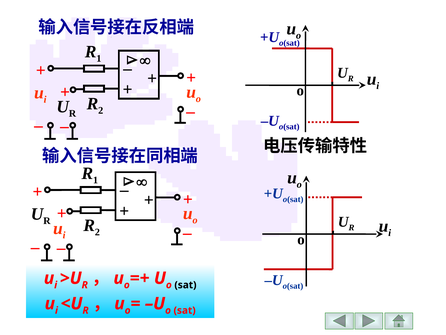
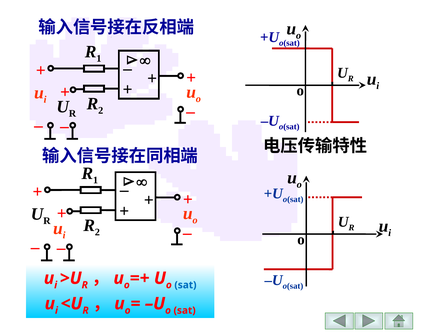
sat colour: black -> blue (185, 285)
